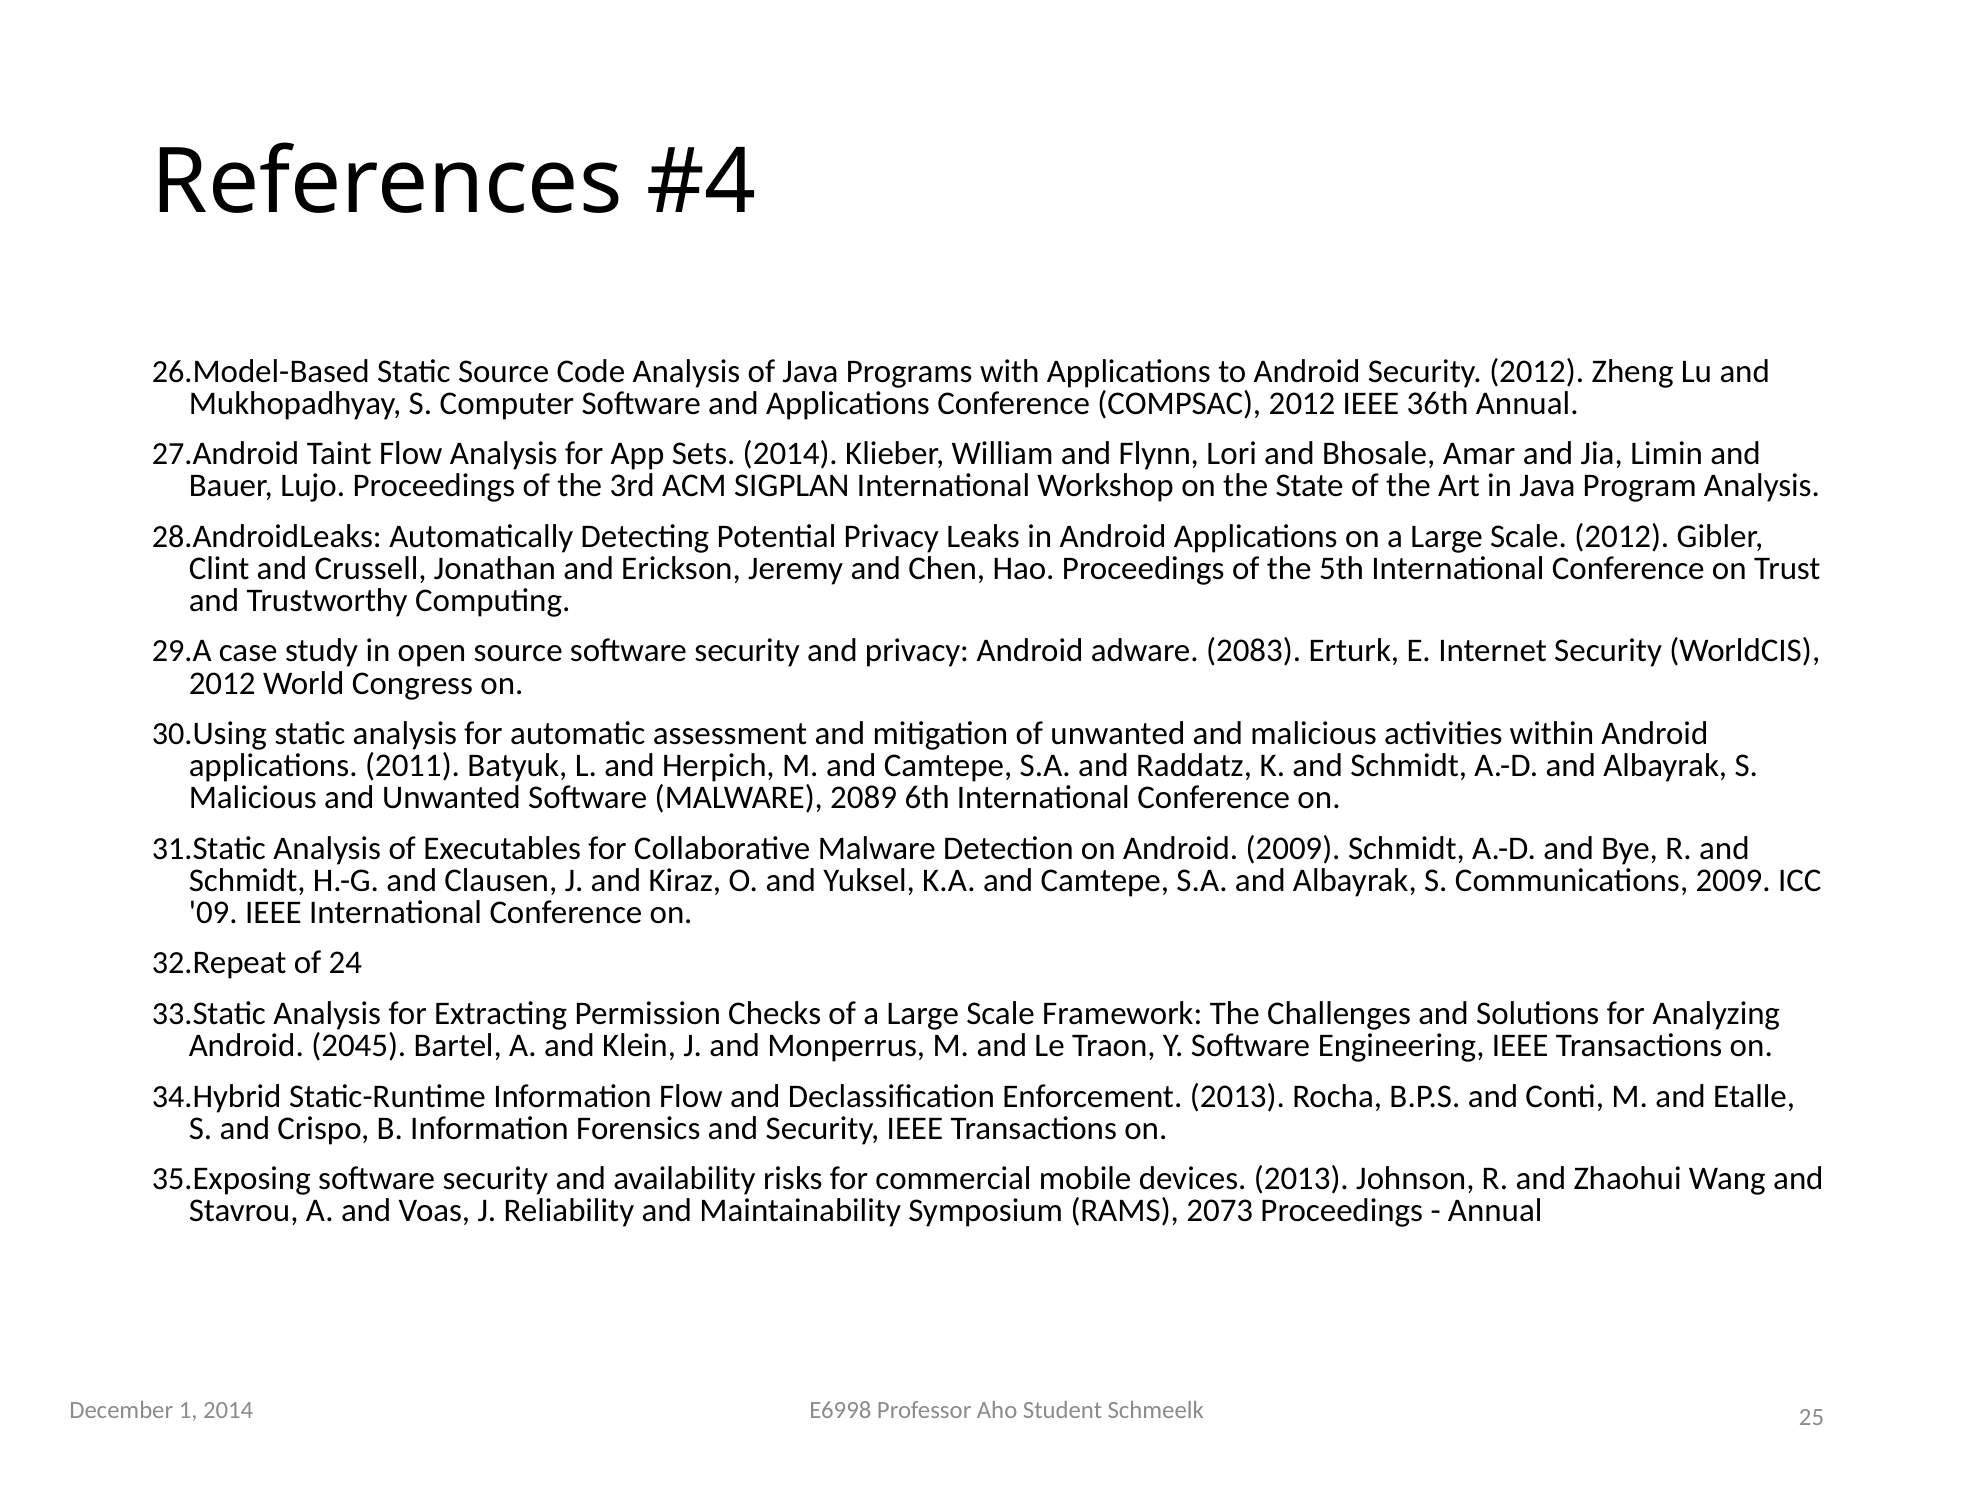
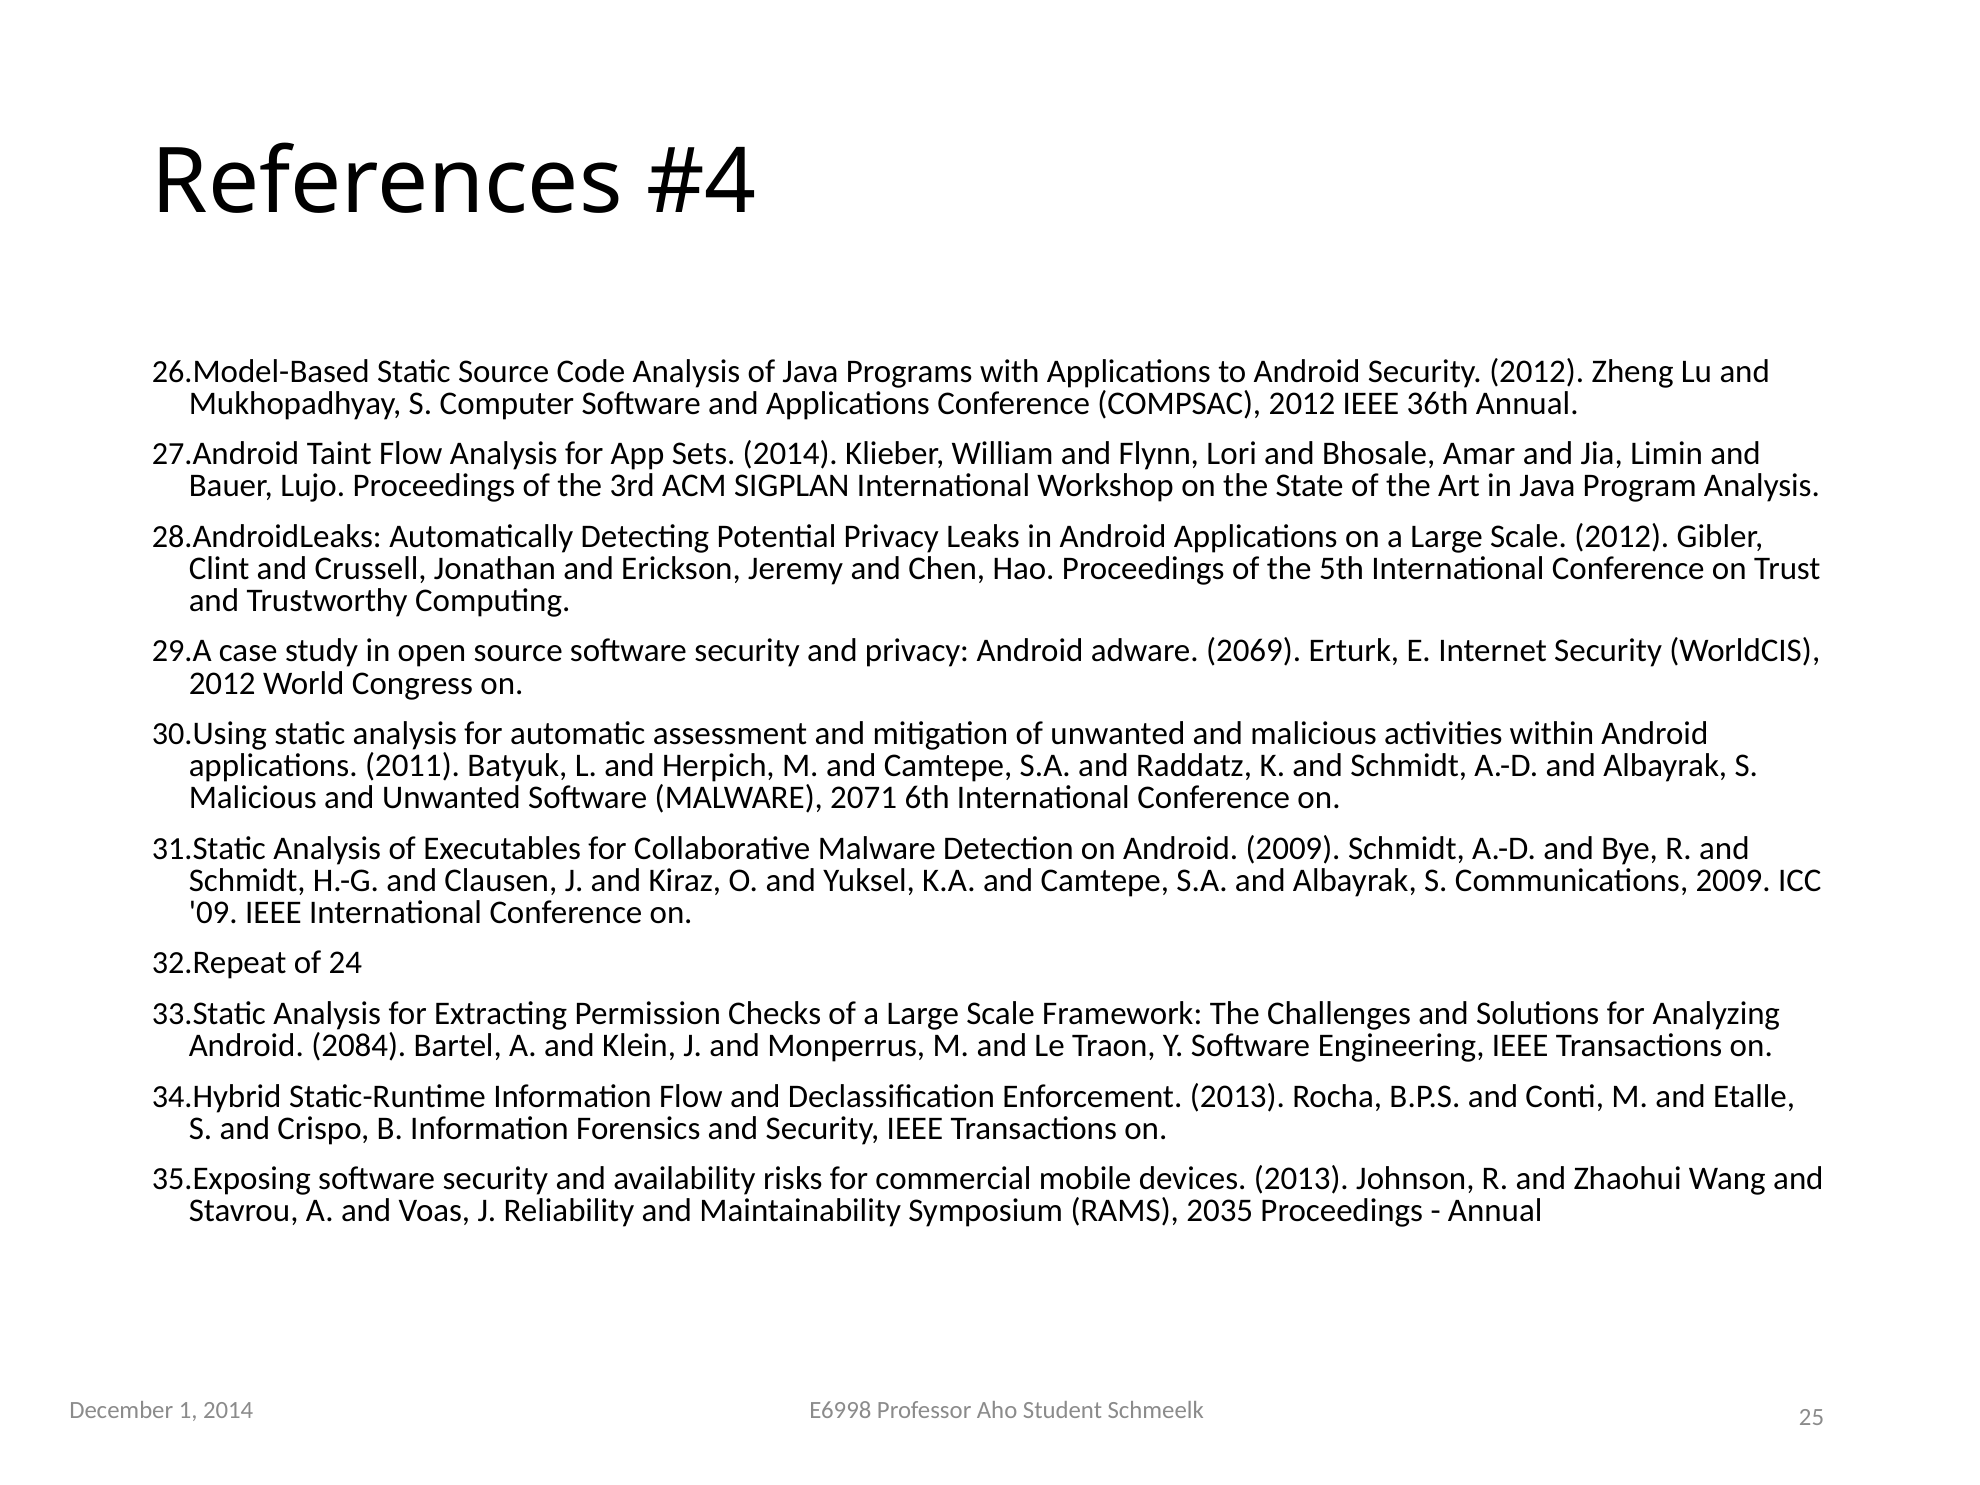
2083: 2083 -> 2069 (1254, 651)
2089: 2089 -> 2071 (864, 798)
2045: 2045 -> 2084 (359, 1046)
2073: 2073 -> 2035 (1220, 1211)
